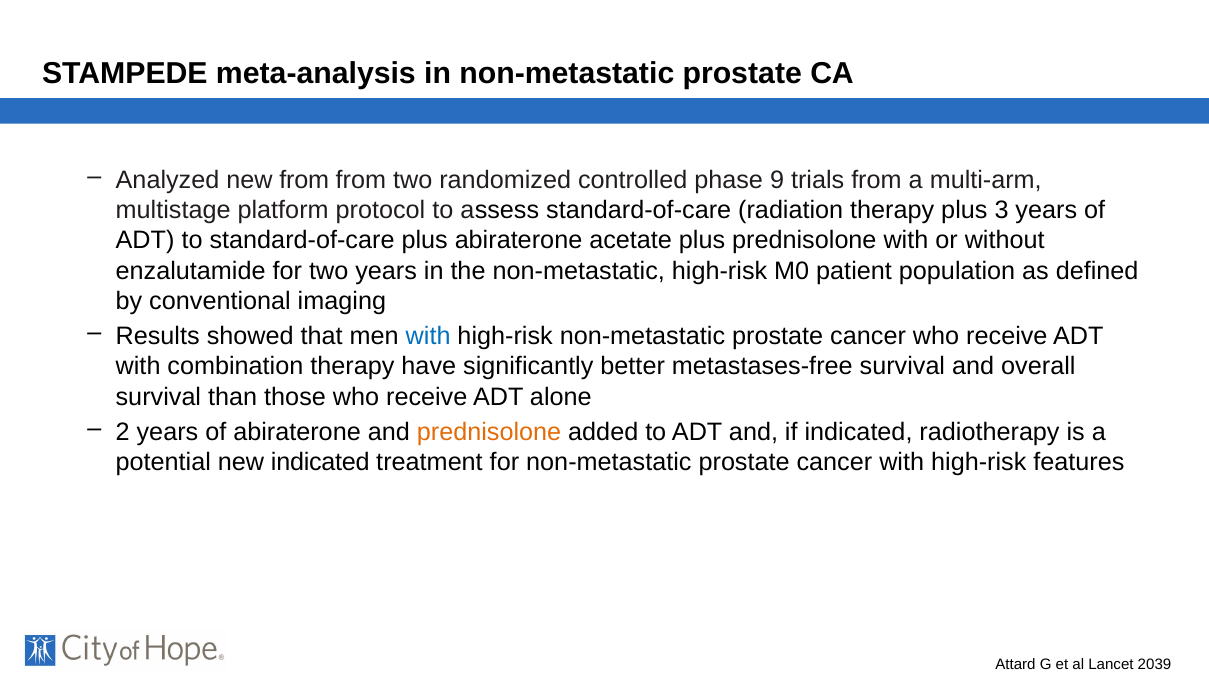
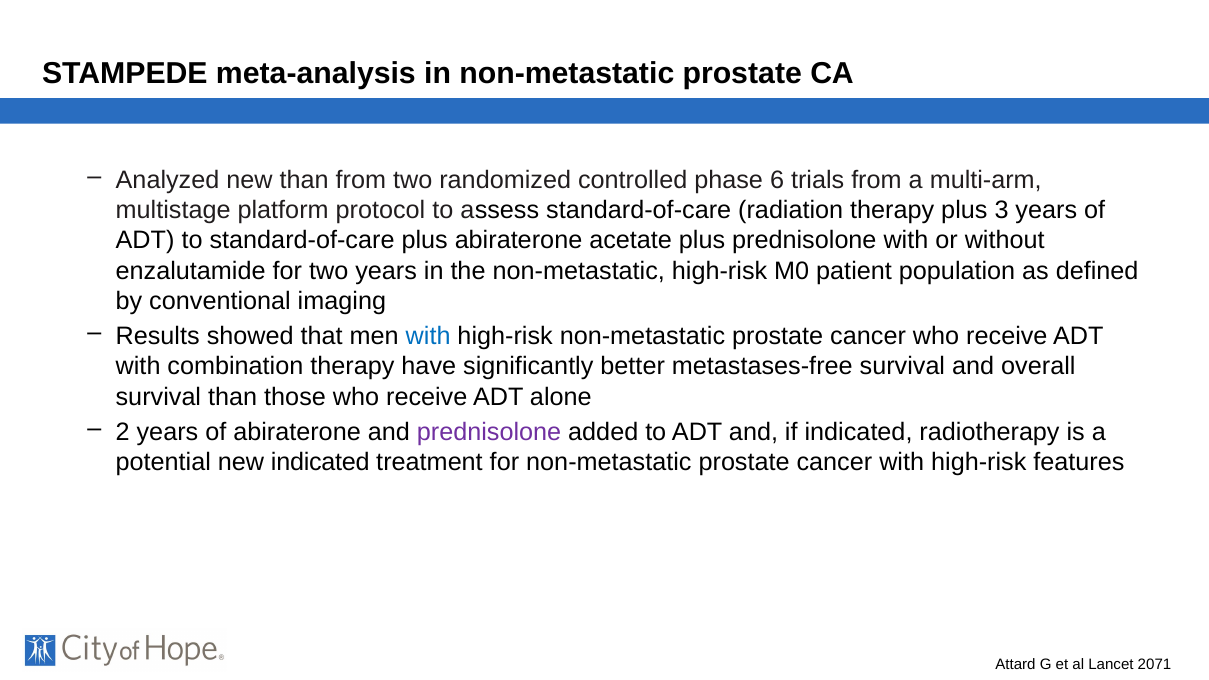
new from: from -> than (304, 180)
9: 9 -> 6 (777, 180)
prednisolone colour: orange -> purple (489, 432)
2039: 2039 -> 2071 (1155, 664)
